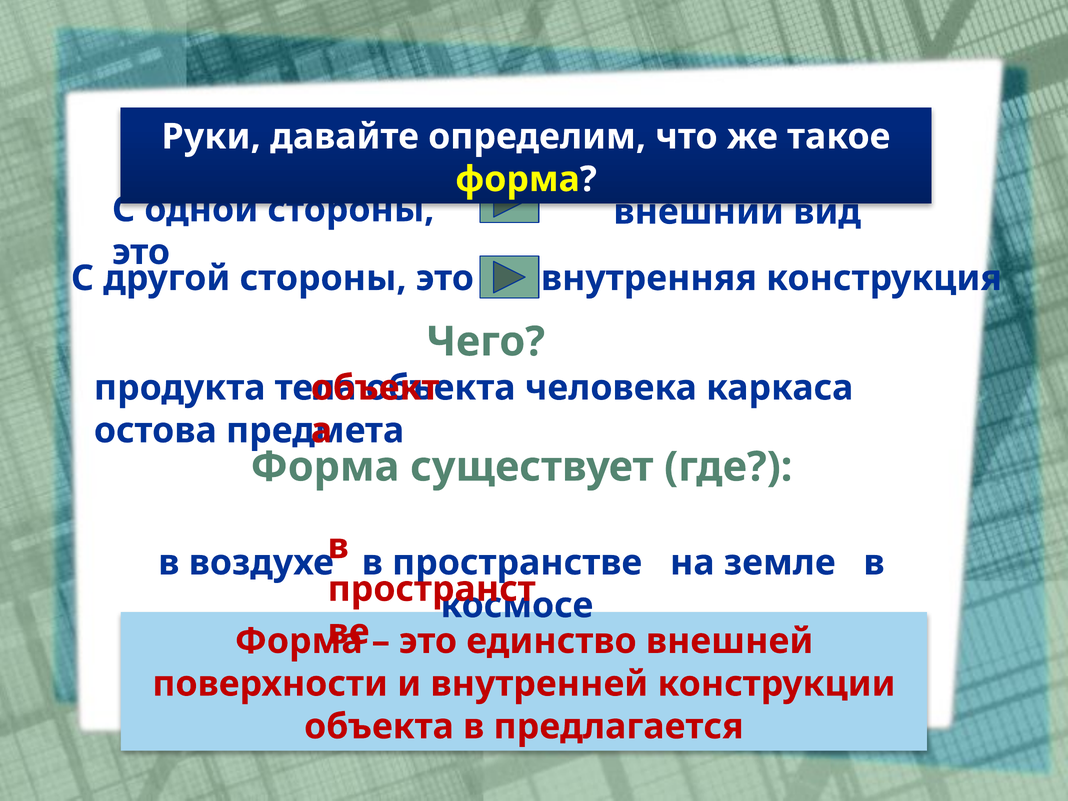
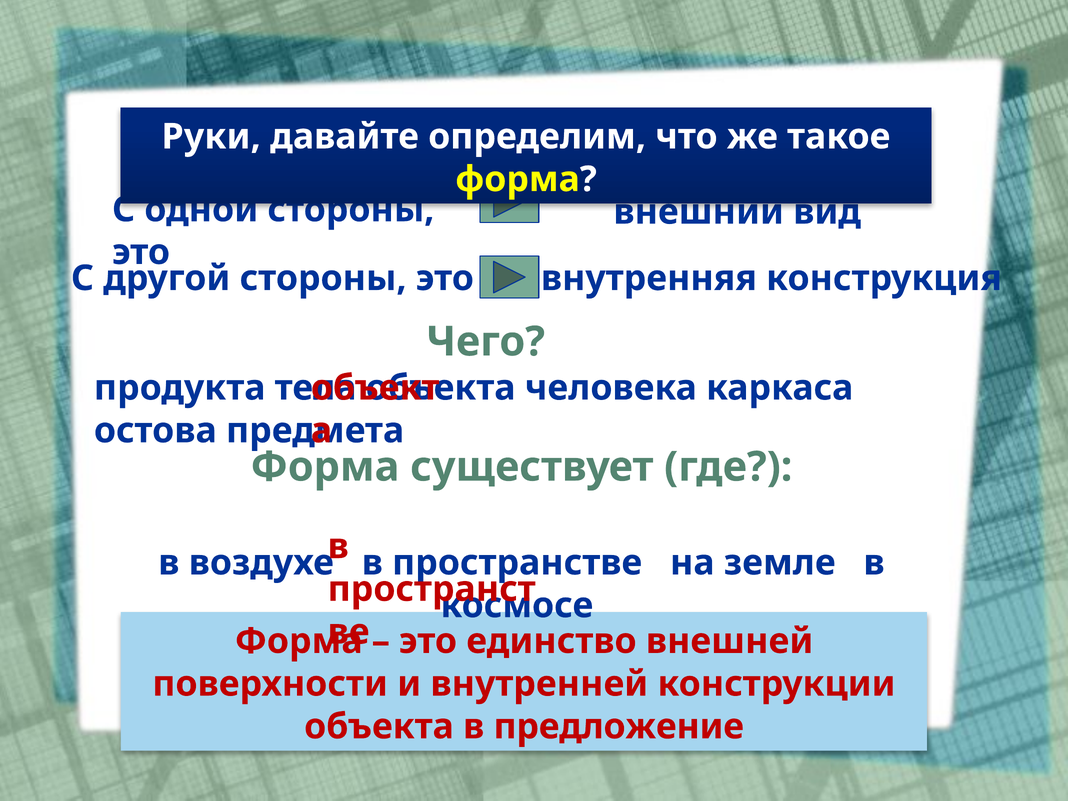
предлагается: предлагается -> предложение (619, 727)
